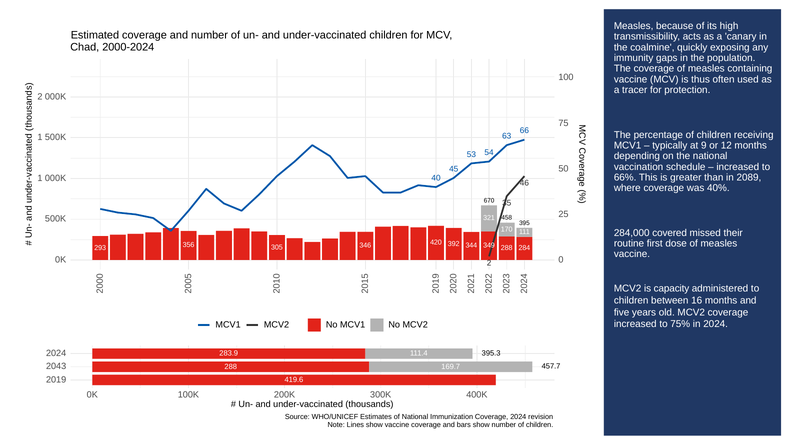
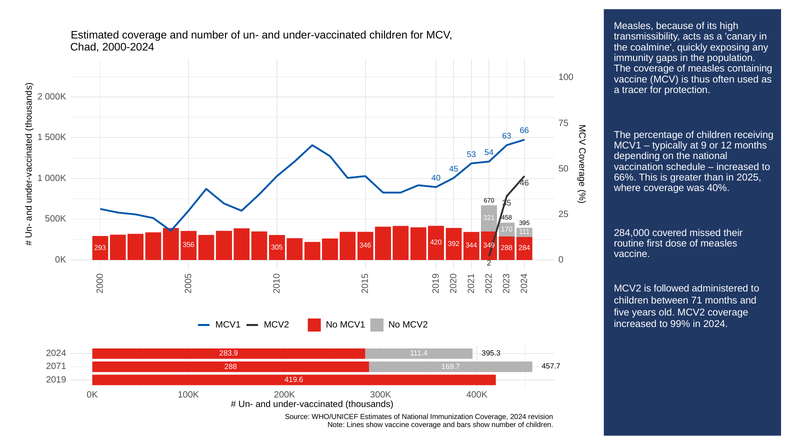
2089: 2089 -> 2025 (749, 177)
capacity: capacity -> followed (672, 289)
16: 16 -> 71 (697, 300)
75%: 75% -> 99% (680, 324)
2043: 2043 -> 2071 (56, 366)
